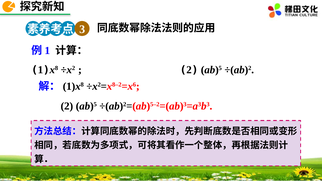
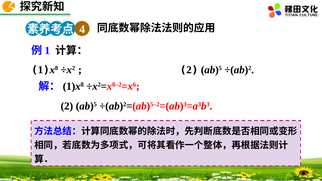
3: 3 -> 4 (82, 29)
